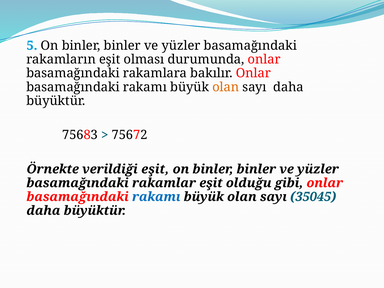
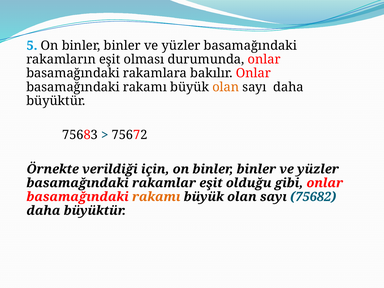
verildiği eşit: eşit -> için (155, 169)
rakamı colour: blue -> orange (156, 197)
35045: 35045 -> 75682 (313, 197)
